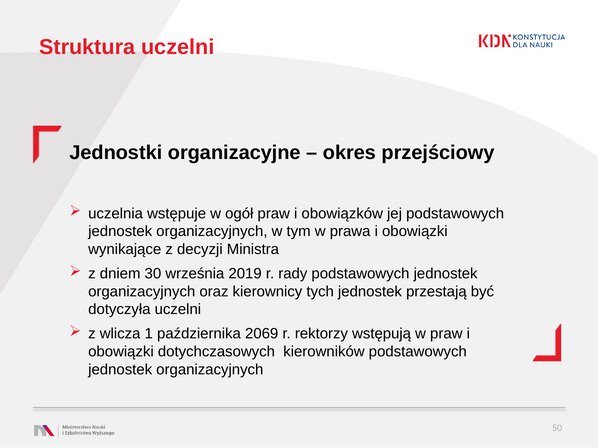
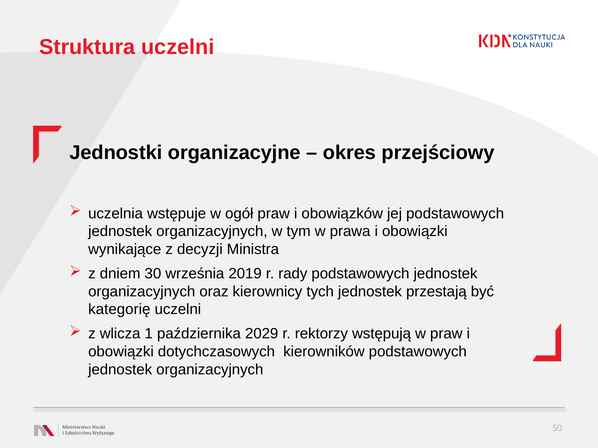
dotyczyła: dotyczyła -> kategorię (119, 310)
2069: 2069 -> 2029 (262, 334)
